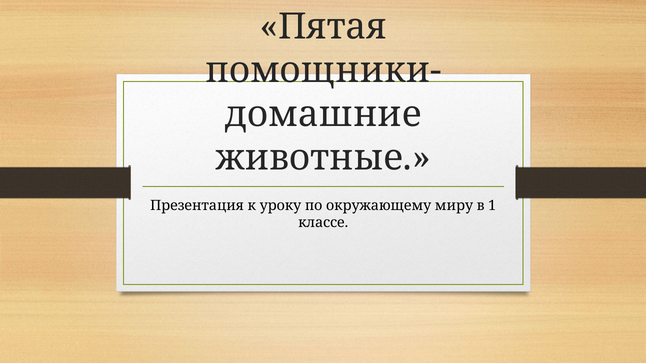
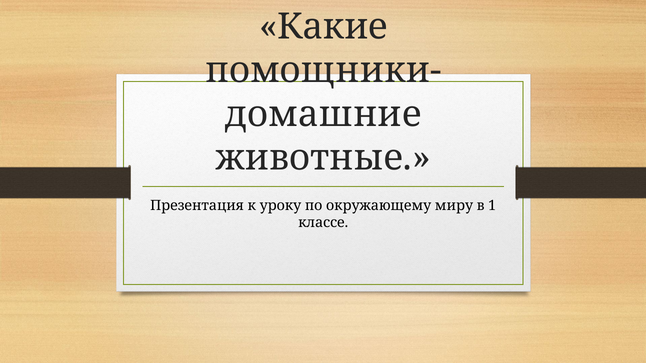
Пятая: Пятая -> Какие (323, 27)
